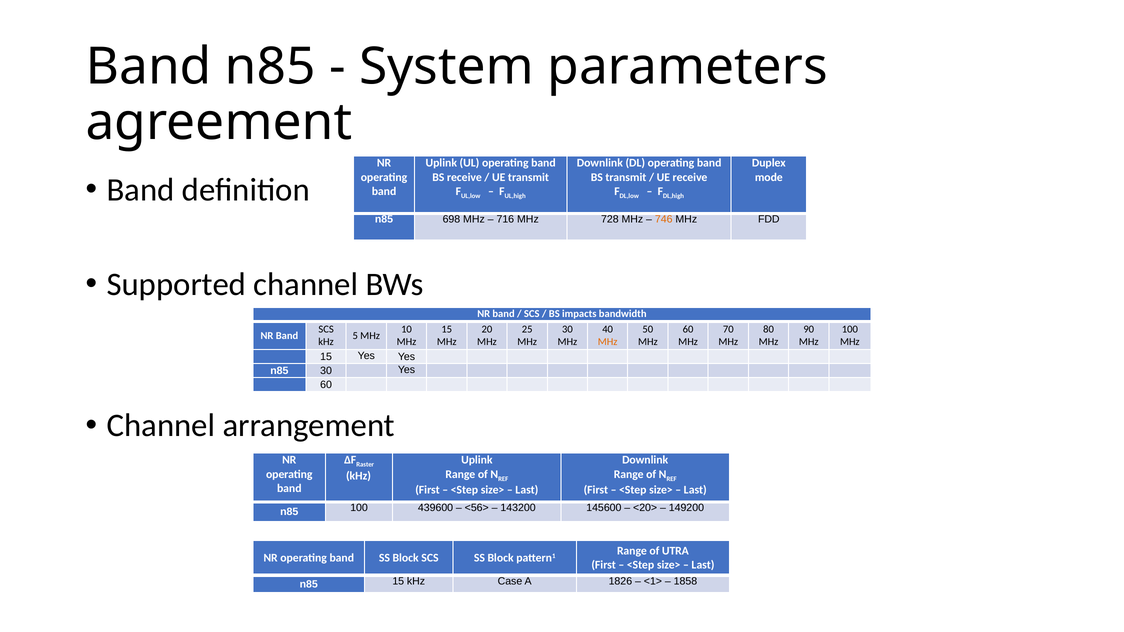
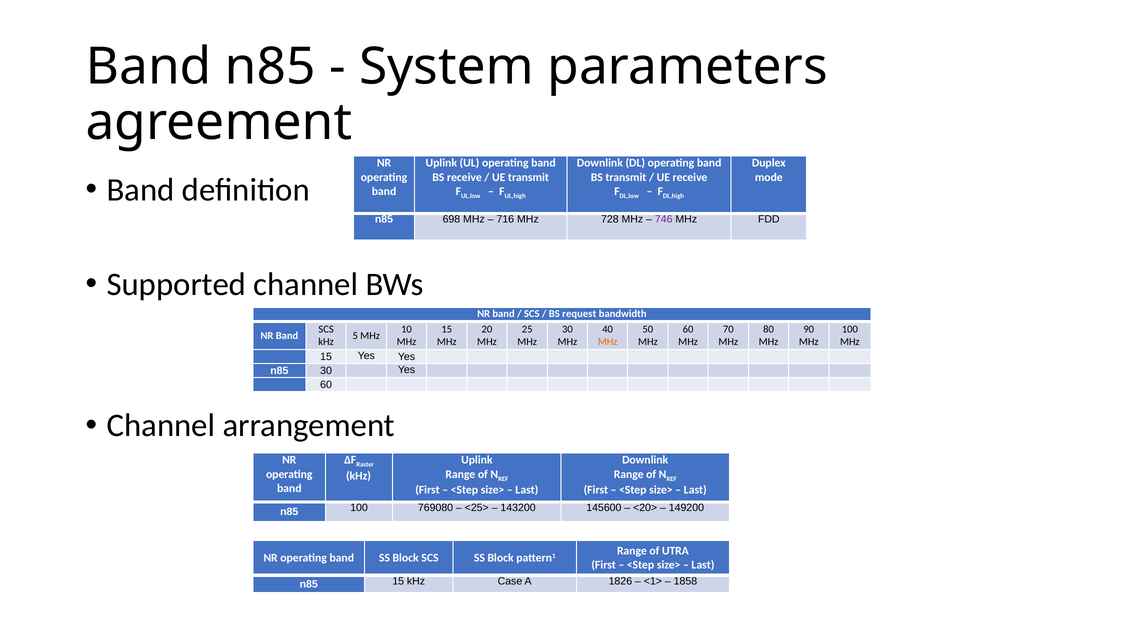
746 colour: orange -> purple (664, 220)
impacts: impacts -> request (579, 314)
439600: 439600 -> 769080 (436, 508)
<56>: <56> -> <25> (477, 508)
